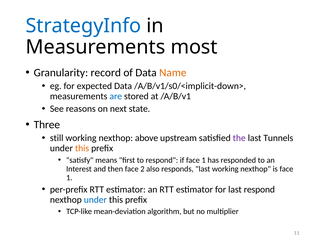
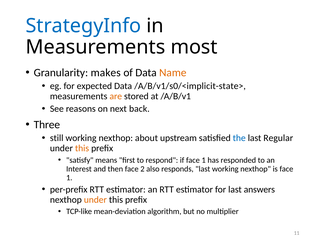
record: record -> makes (106, 73)
/A/B/v1/s0/<implicit-down>: /A/B/v1/s0/<implicit-down> -> /A/B/v1/s0/<implicit-state> (190, 86)
are colour: blue -> orange (116, 96)
state: state -> back (139, 109)
above: above -> about (146, 138)
the colour: purple -> blue (239, 138)
Tunnels: Tunnels -> Regular (278, 138)
last respond: respond -> answers (259, 189)
under colour: blue -> orange (95, 199)
